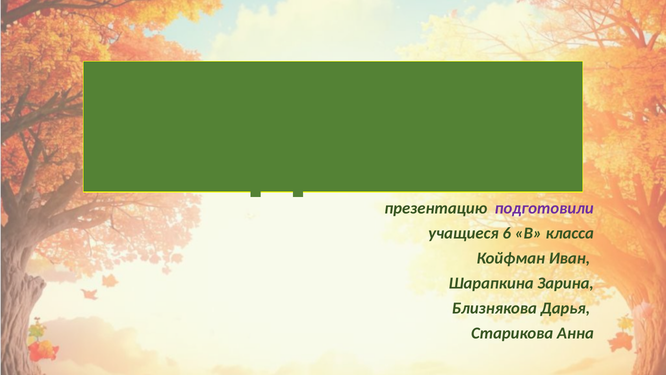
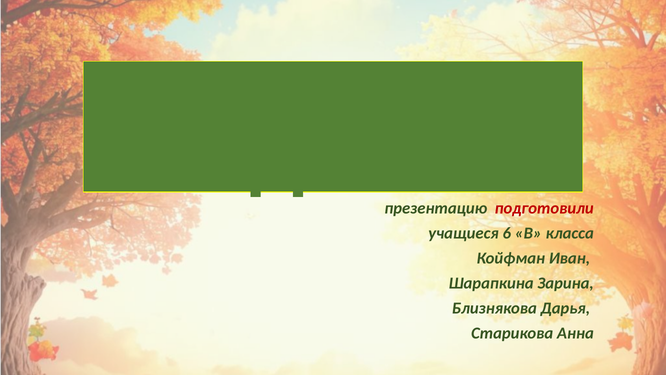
подготовили colour: purple -> red (544, 208)
